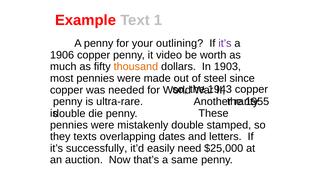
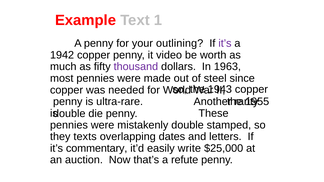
1906: 1906 -> 1942 (62, 55)
thousand colour: orange -> purple (136, 67)
1903: 1903 -> 1963 (227, 67)
successfully: successfully -> commentary (97, 148)
need: need -> write (189, 148)
same: same -> refute (185, 160)
